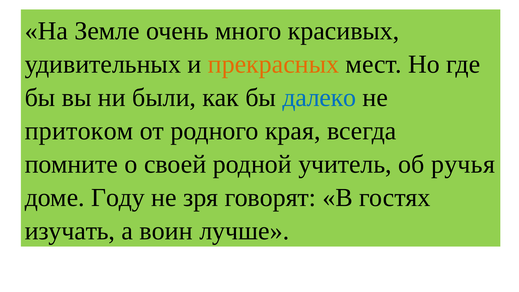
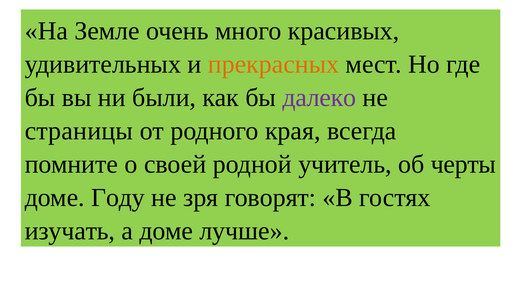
далеко colour: blue -> purple (319, 98)
притоком: притоком -> страницы (79, 131)
ручья: ручья -> черты (463, 164)
а воин: воин -> доме (166, 231)
